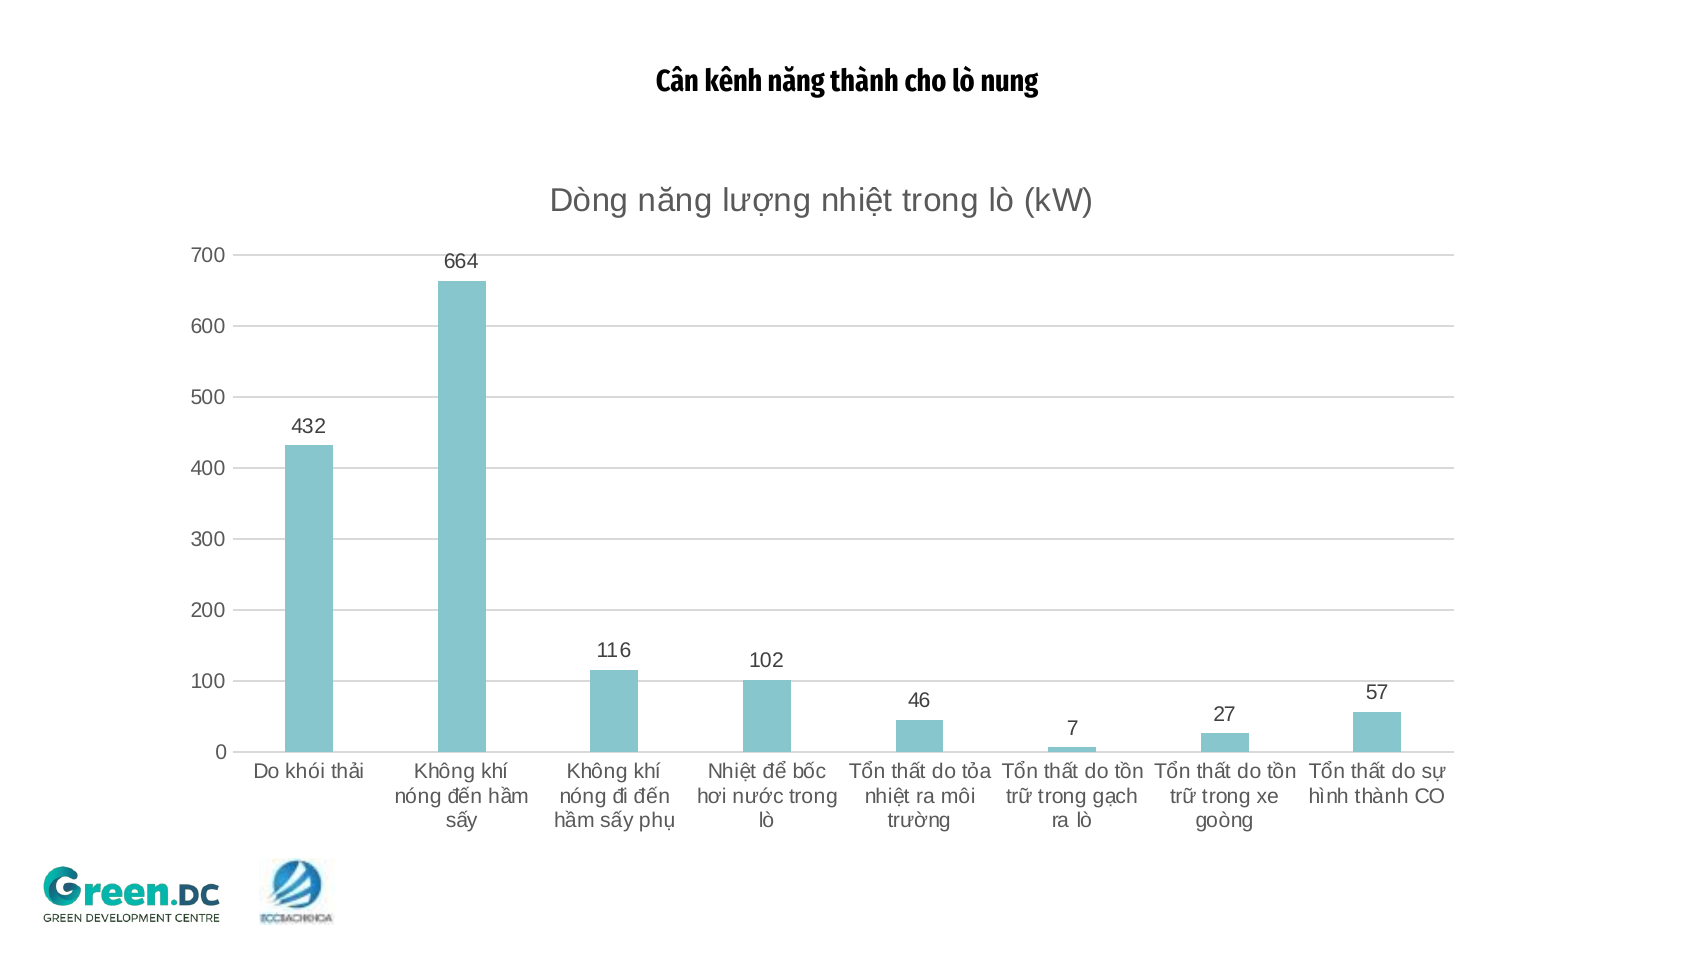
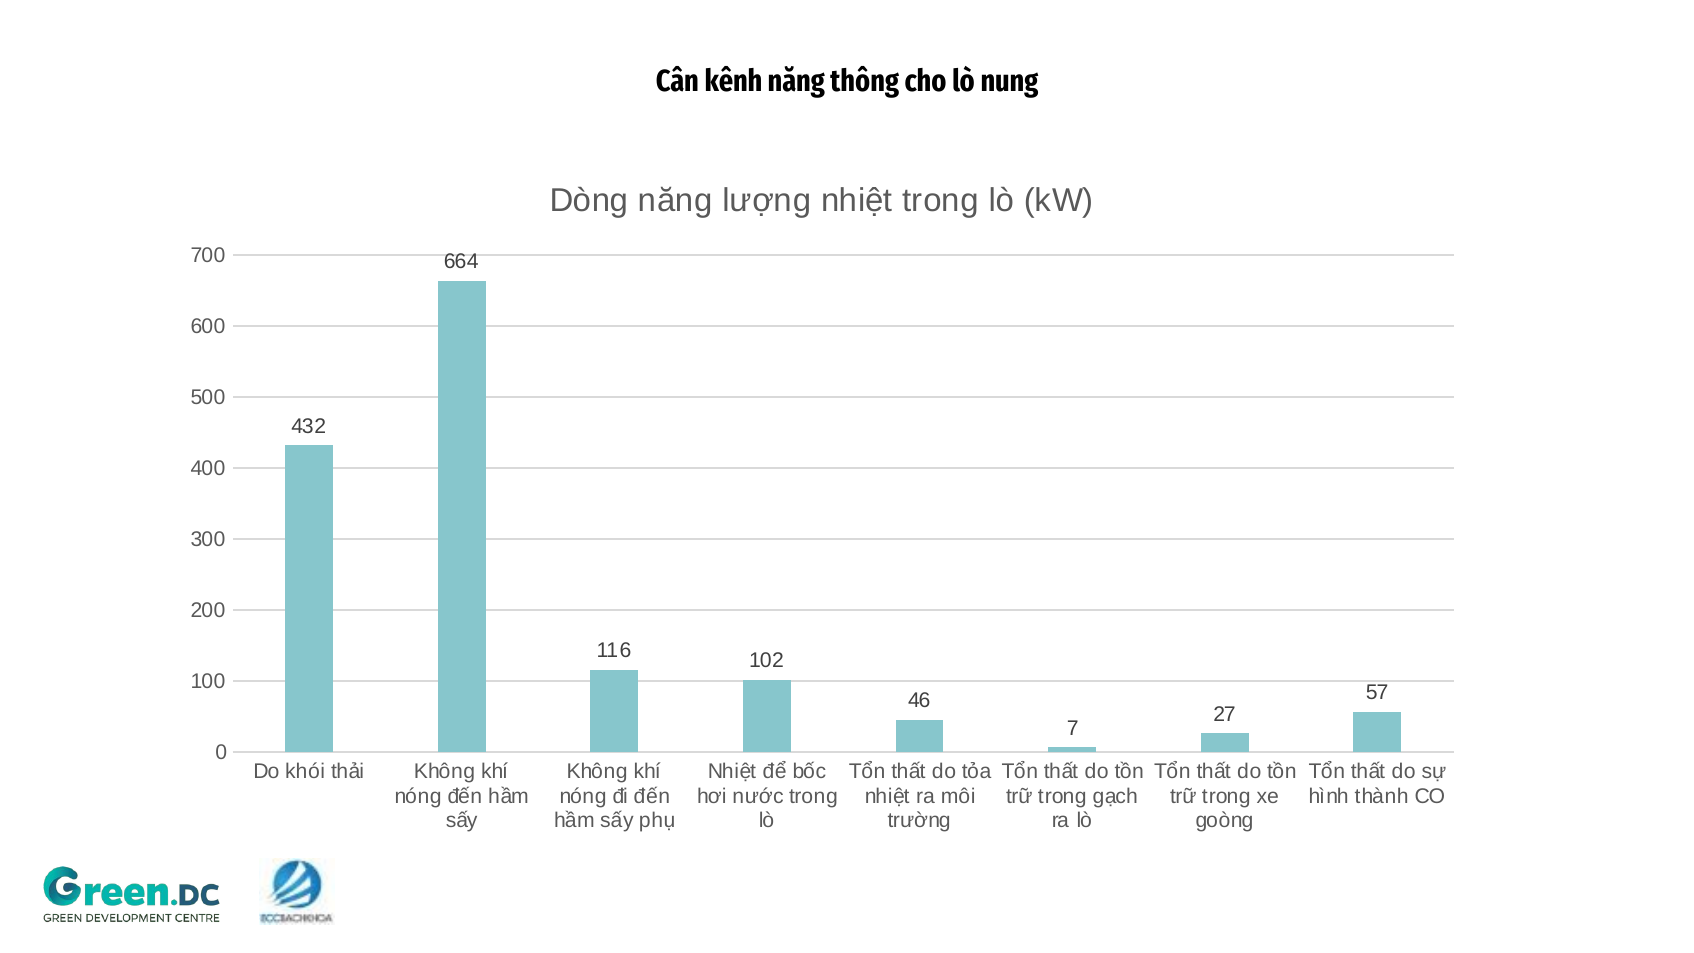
năng thành: thành -> thông (865, 82)
